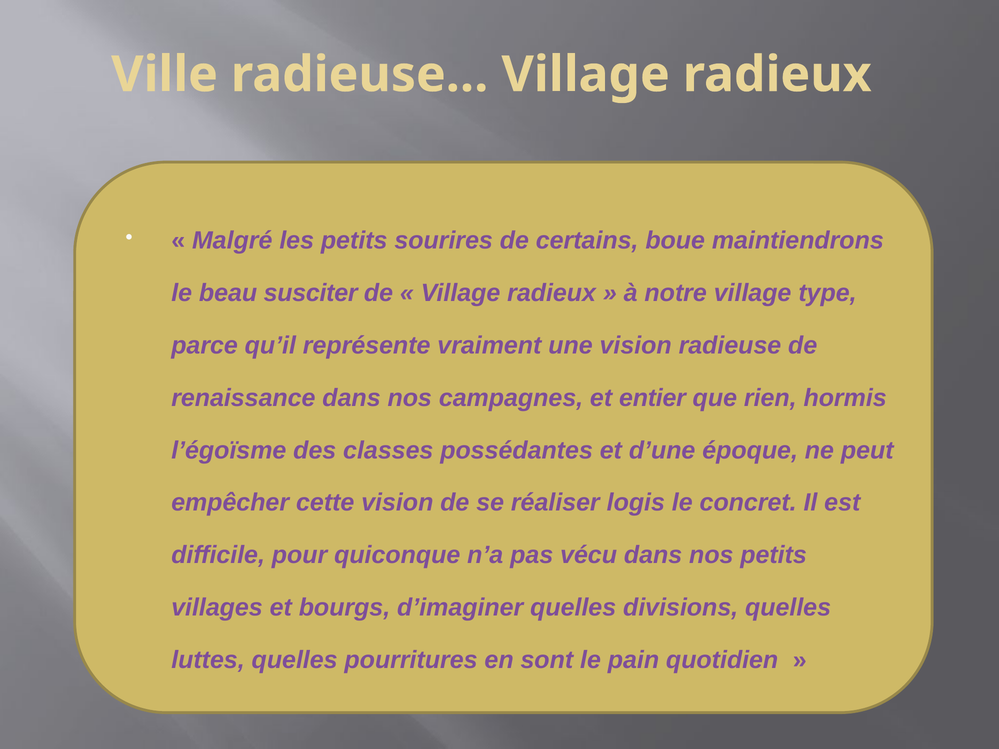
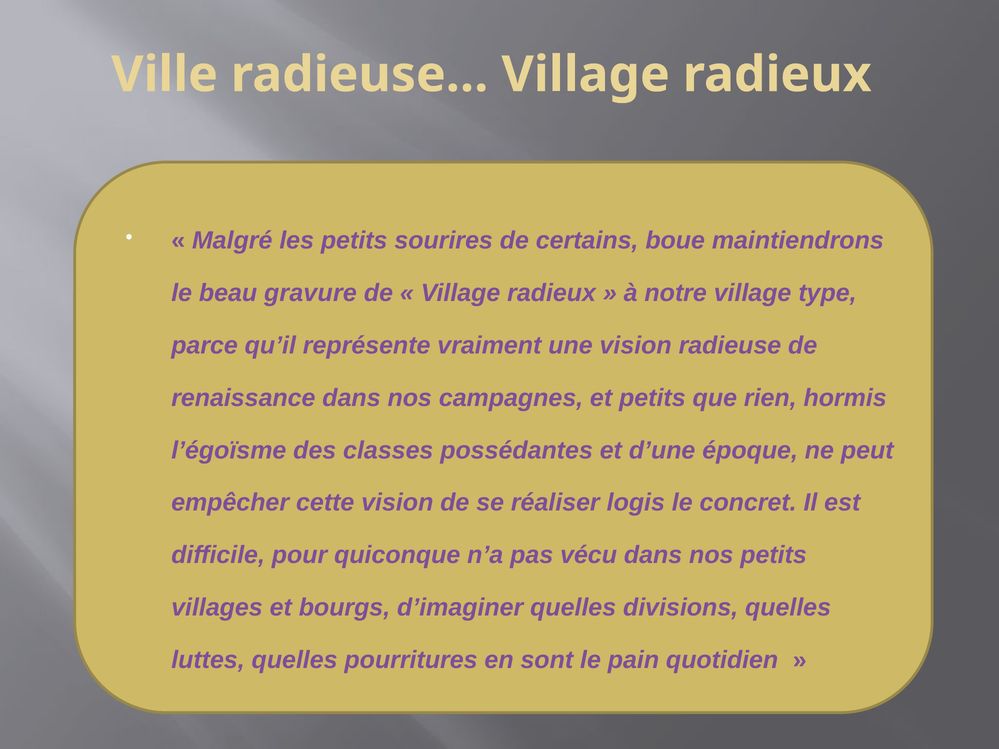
susciter: susciter -> gravure (310, 293)
et entier: entier -> petits (652, 398)
